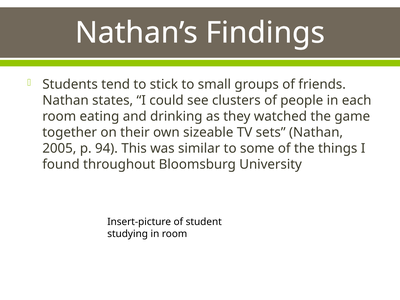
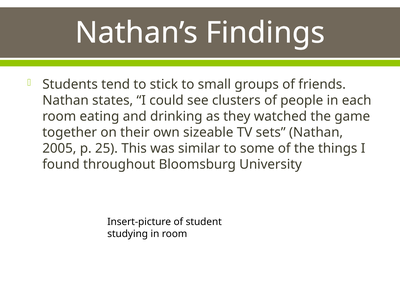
94: 94 -> 25 (106, 148)
